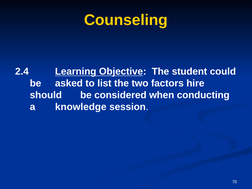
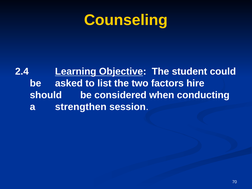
knowledge: knowledge -> strengthen (81, 107)
